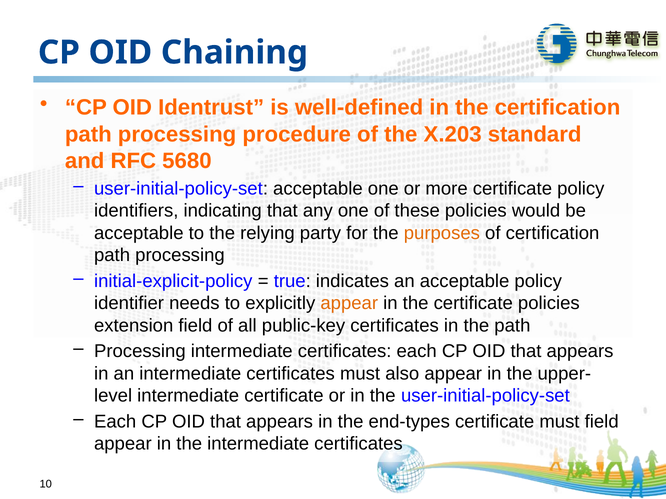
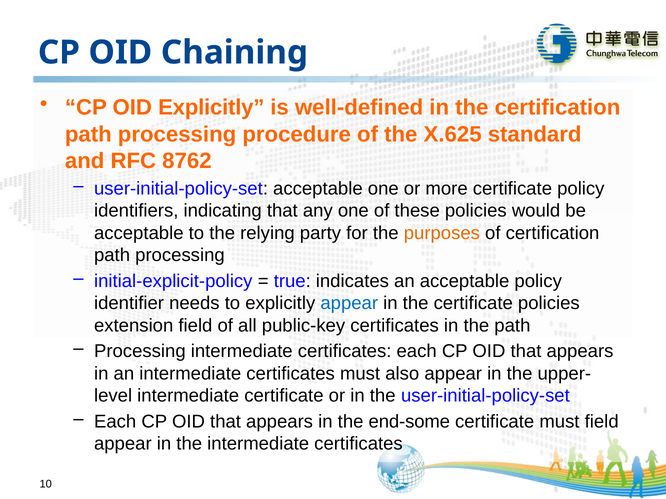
OID Identrust: Identrust -> Explicitly (211, 108)
X.203: X.203 -> X.625 (453, 134)
5680: 5680 -> 8762 (187, 161)
appear colour: orange -> blue (349, 304)
end-types: end-types -> end-some (409, 422)
